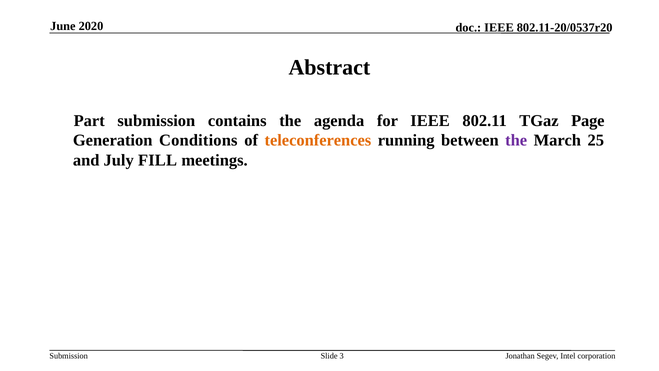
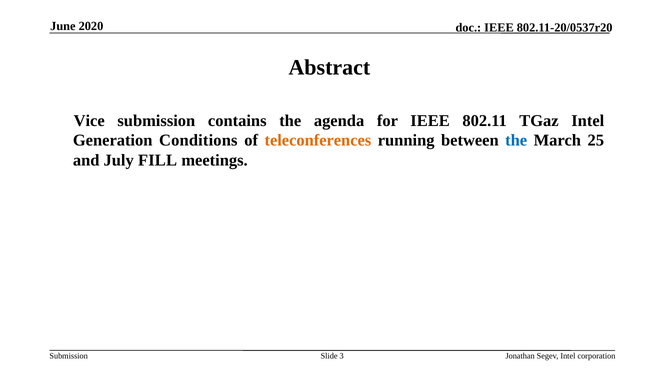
Part: Part -> Vice (89, 121)
TGaz Page: Page -> Intel (588, 121)
the colour: purple -> blue (516, 140)
